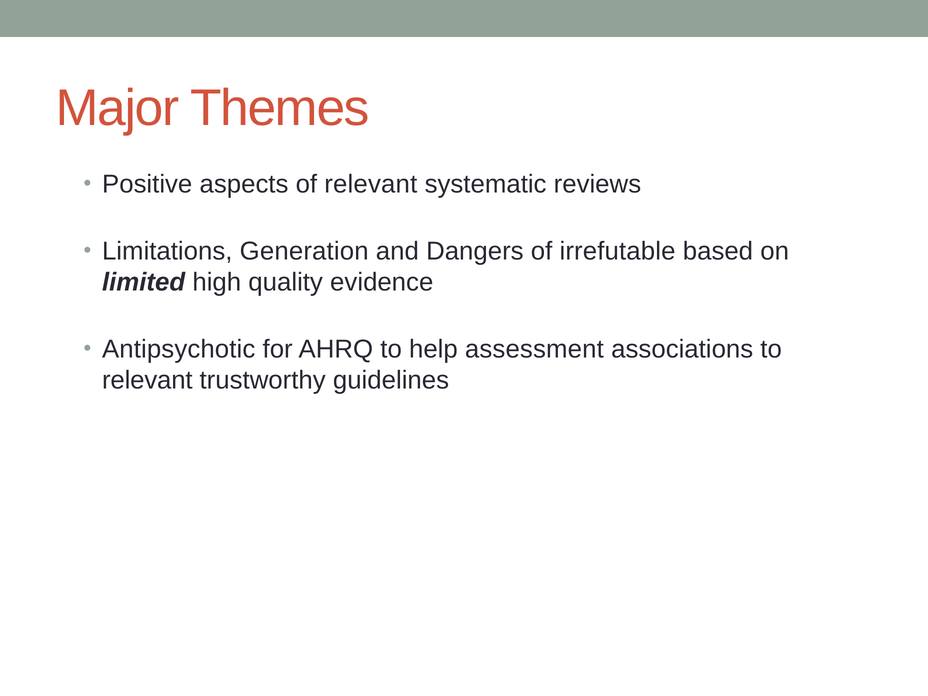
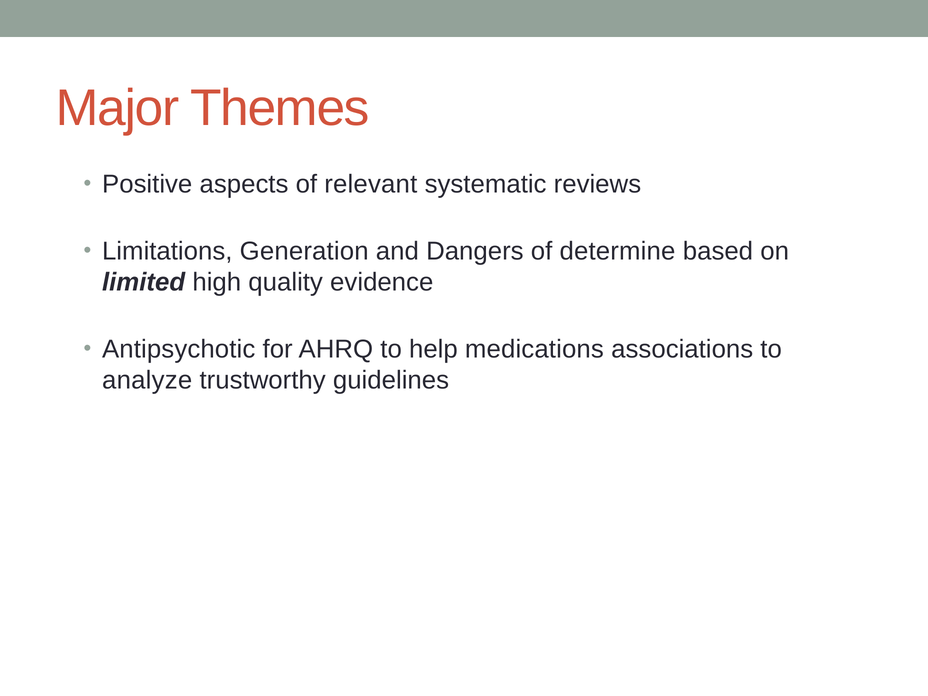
irrefutable: irrefutable -> determine (617, 251)
assessment: assessment -> medications (534, 349)
relevant: relevant -> analyze (147, 380)
